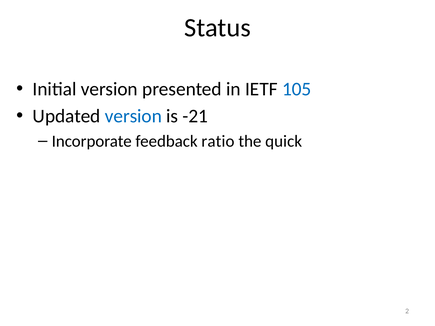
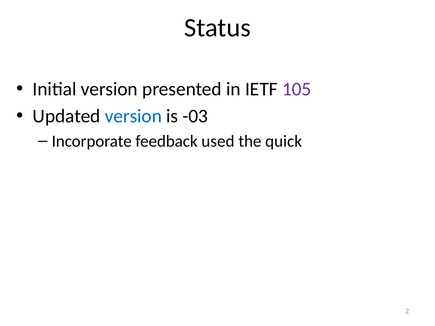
105 colour: blue -> purple (297, 89)
-21: -21 -> -03 (195, 116)
ratio: ratio -> used (218, 141)
